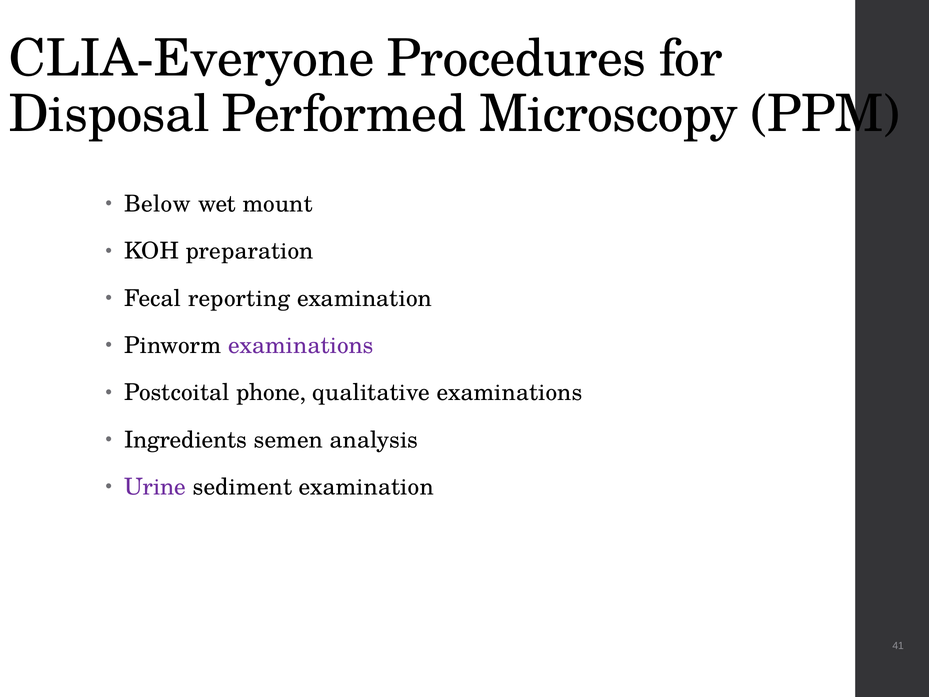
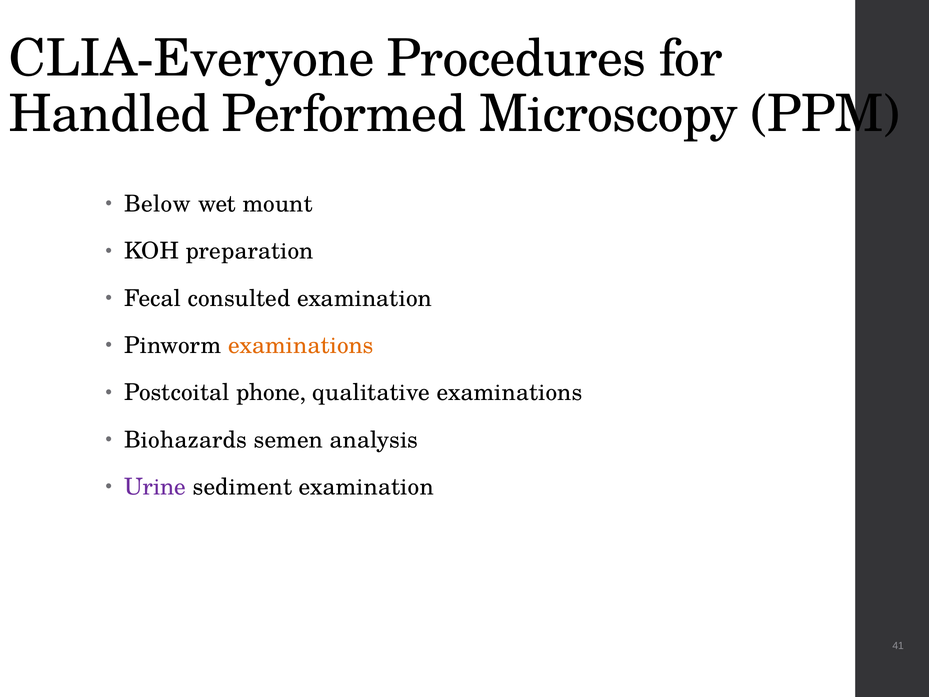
Disposal: Disposal -> Handled (109, 114)
reporting: reporting -> consulted (239, 298)
examinations colour: purple -> orange (301, 345)
Ingredients: Ingredients -> Biohazards (185, 440)
